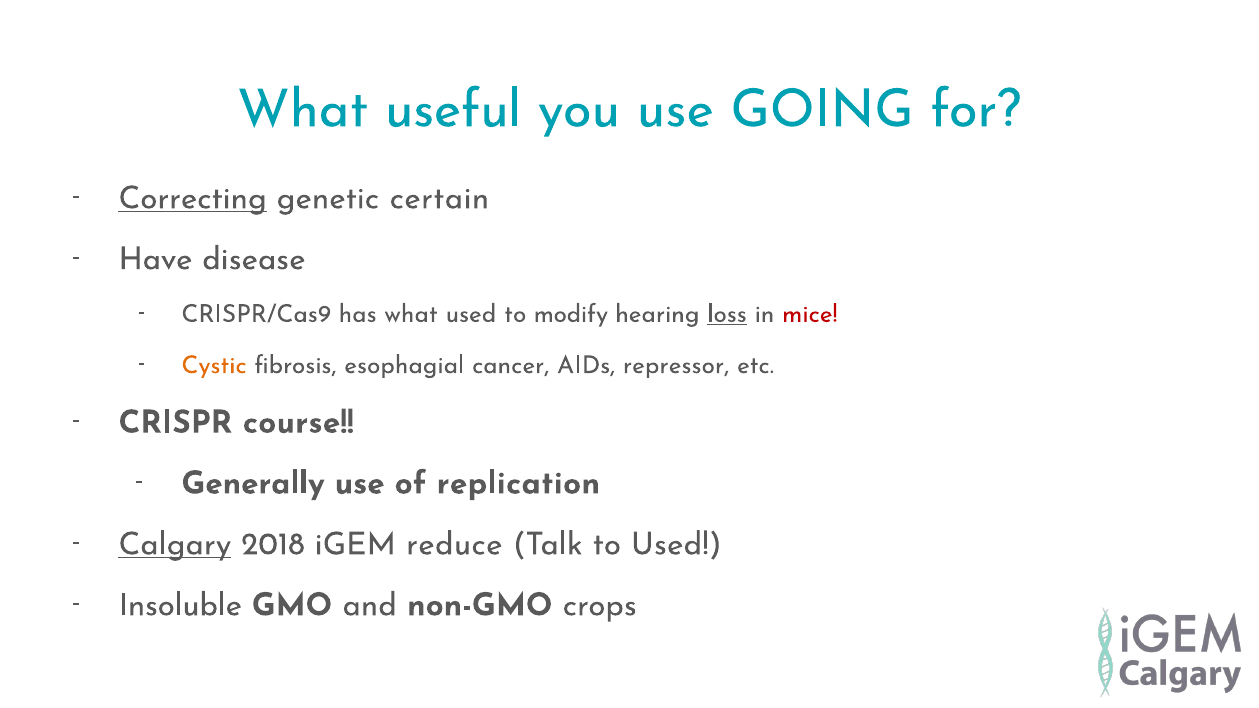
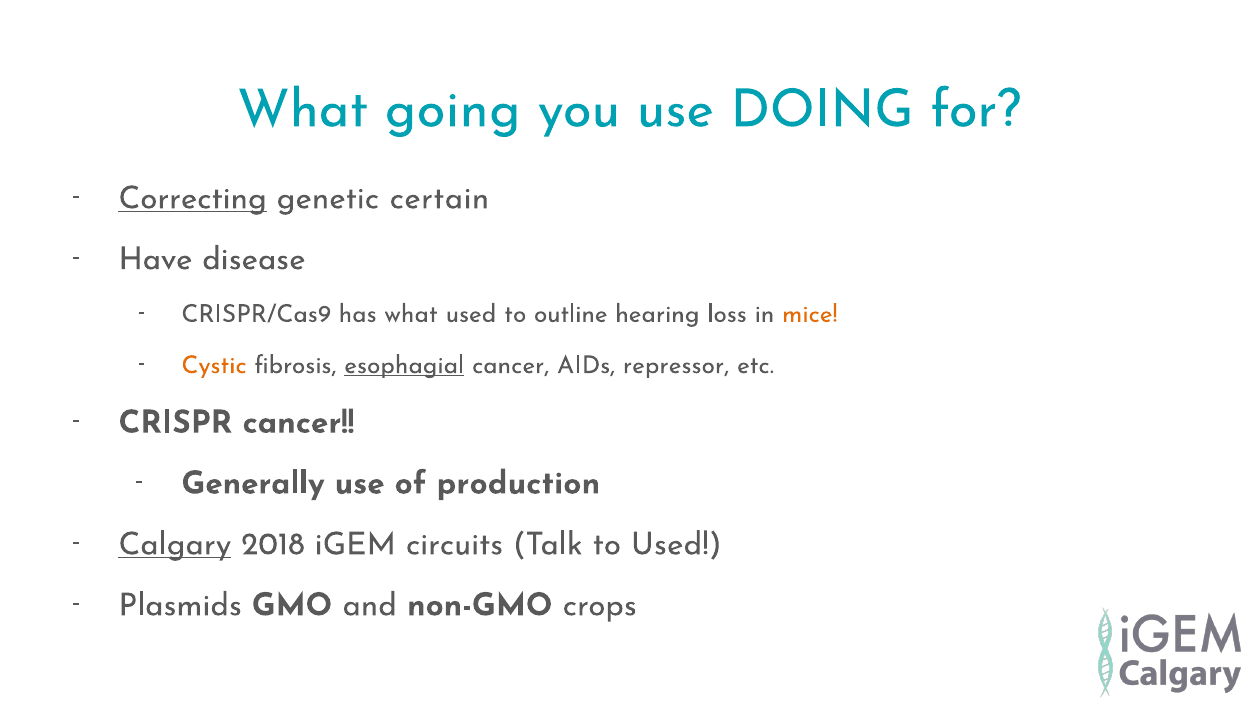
useful: useful -> going (453, 109)
GOING: GOING -> DOING (822, 109)
modify: modify -> outline (571, 314)
loss underline: present -> none (727, 314)
mice colour: red -> orange (810, 314)
esophagial underline: none -> present (404, 365)
CRISPR course: course -> cancer (298, 422)
replication: replication -> production (518, 483)
reduce: reduce -> circuits (454, 544)
Insoluble: Insoluble -> Plasmids (180, 605)
